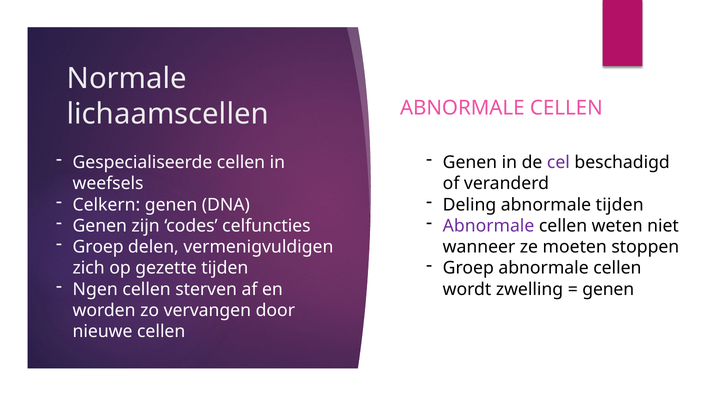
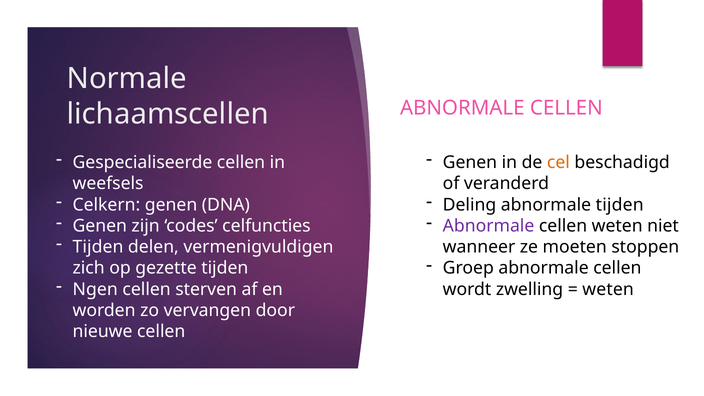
cel colour: purple -> orange (558, 163)
Groep: Groep -> Tijden (98, 247)
genen: genen -> weten (608, 289)
